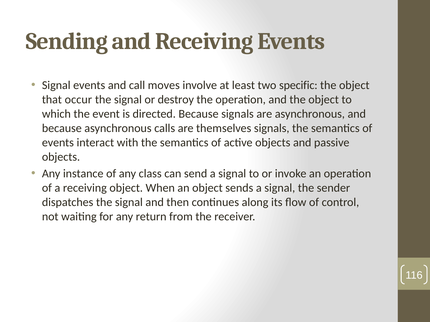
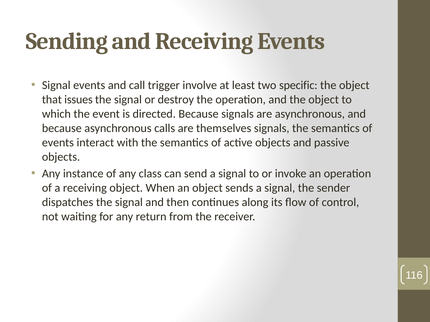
moves: moves -> trigger (164, 85)
occur: occur -> issues (79, 100)
